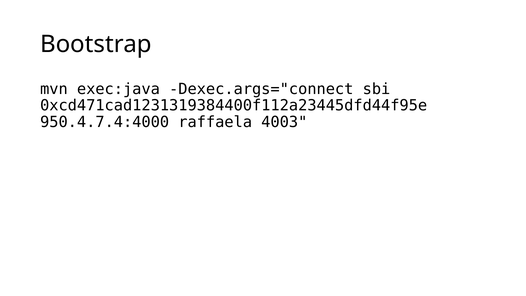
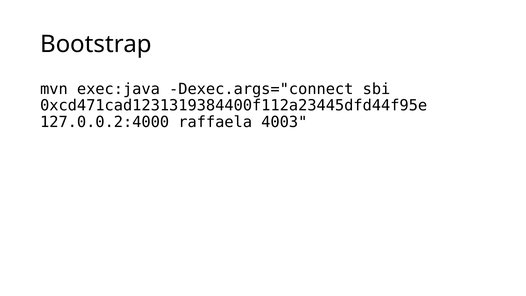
950.4.7.4:4000: 950.4.7.4:4000 -> 127.0.0.2:4000 (105, 122)
